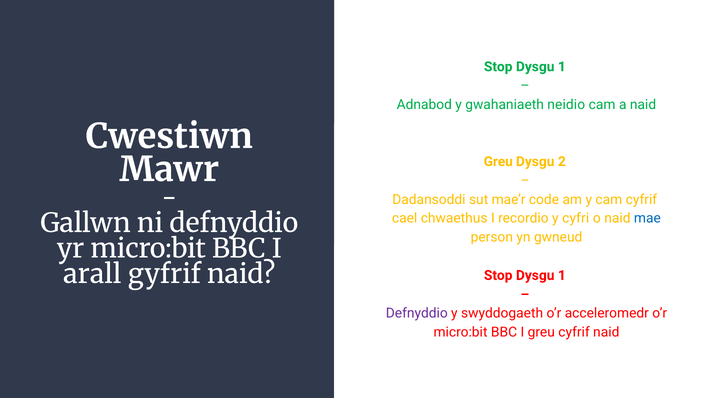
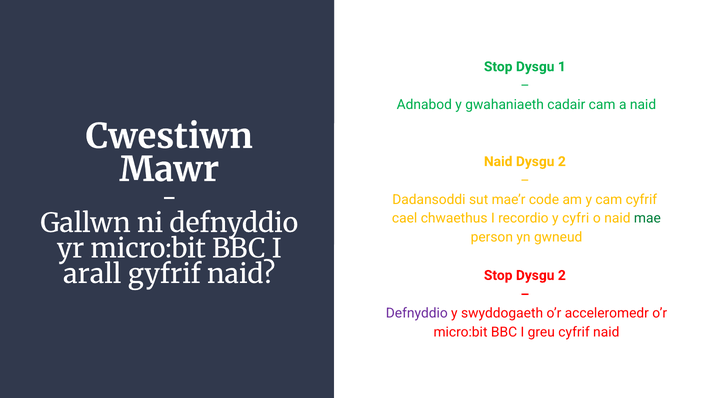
neidio: neidio -> cadair (566, 105)
Greu: Greu -> Naid (498, 162)
mae colour: blue -> green (647, 219)
1: 1 -> 2 (562, 276)
